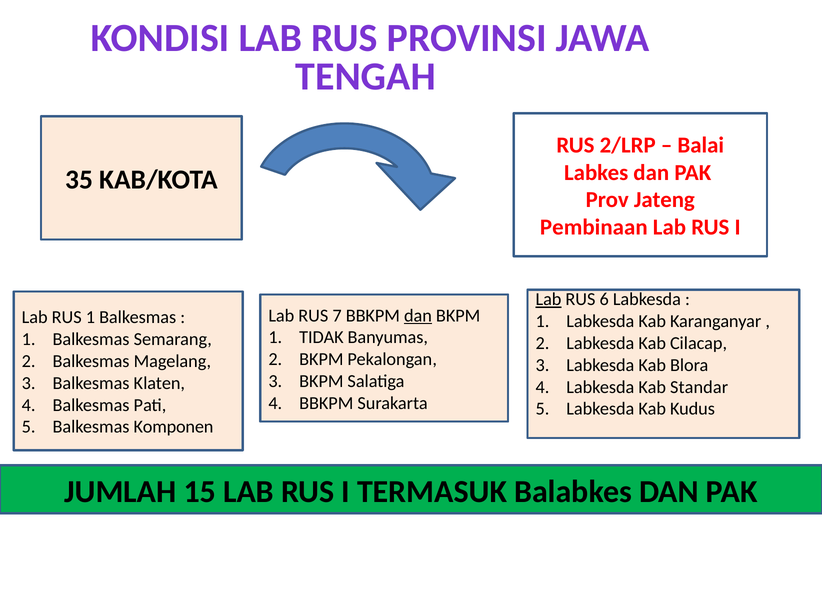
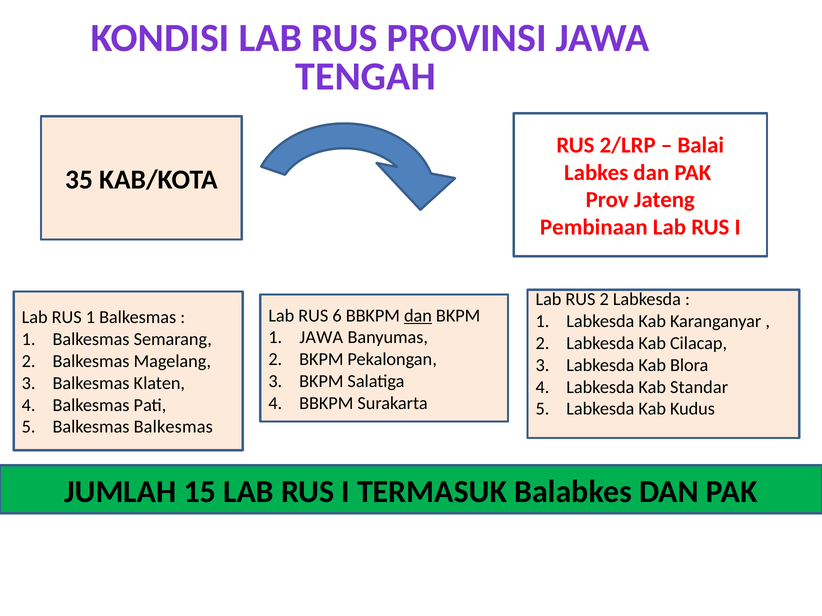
Lab underline: present -> none (548, 300)
RUS 6: 6 -> 2 (604, 300)
7: 7 -> 6 (337, 316)
1 TIDAK: TIDAK -> JAWA (321, 338)
Balkesmas Komponen: Komponen -> Balkesmas (173, 427)
